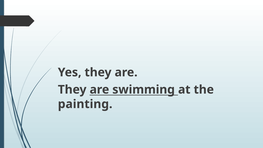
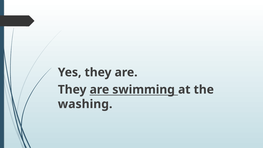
painting: painting -> washing (85, 104)
